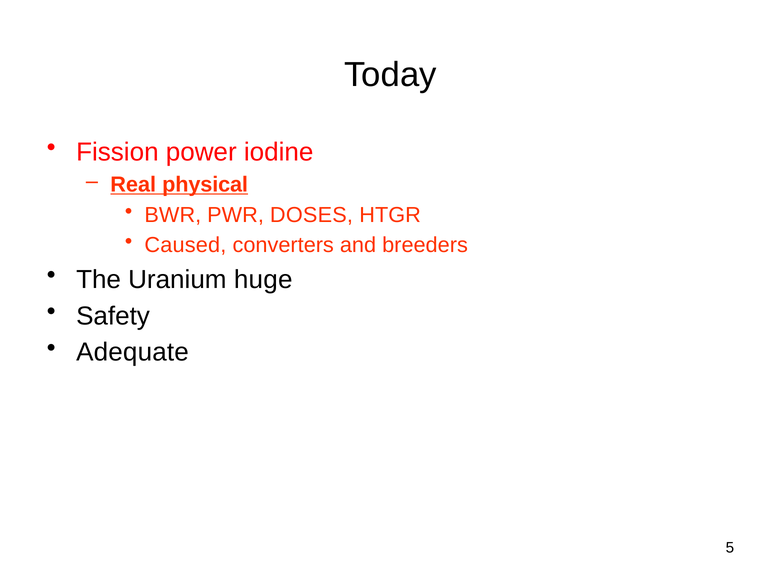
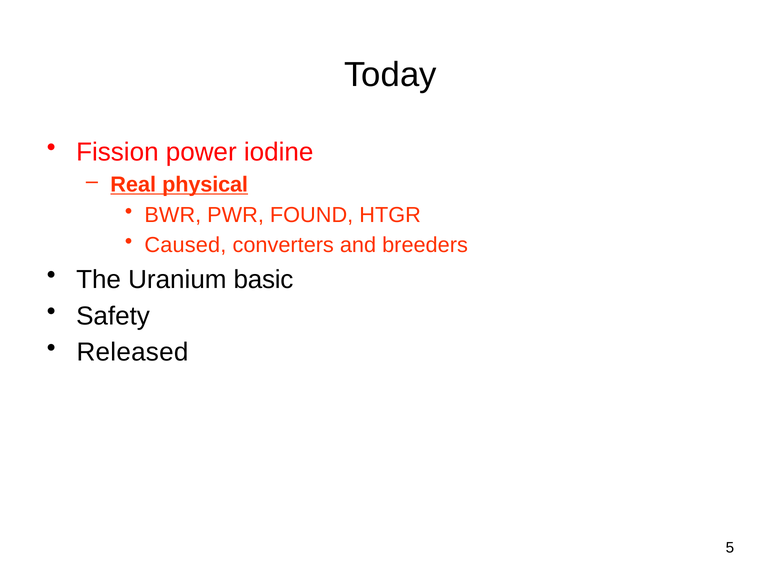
DOSES: DOSES -> FOUND (312, 215)
huge: huge -> basic (263, 279)
Adequate: Adequate -> Released (132, 352)
